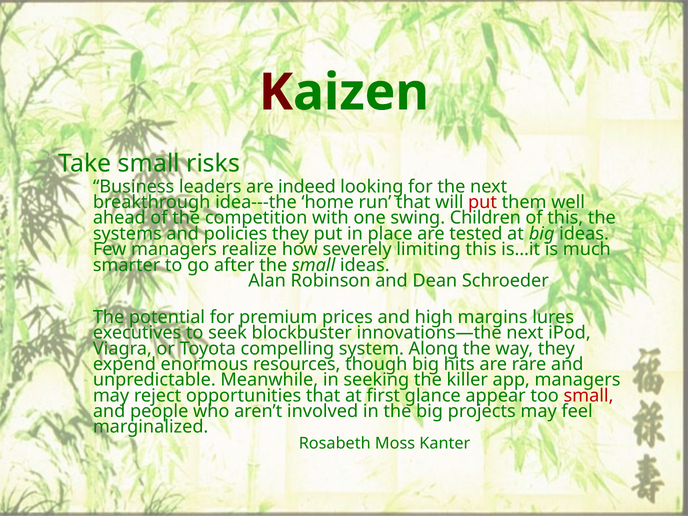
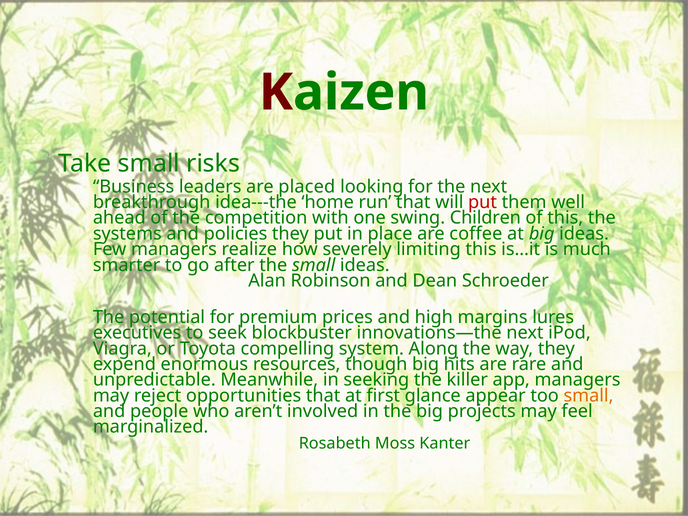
indeed: indeed -> placed (307, 187)
tested: tested -> coffee (476, 234)
small colour: red -> orange (589, 396)
